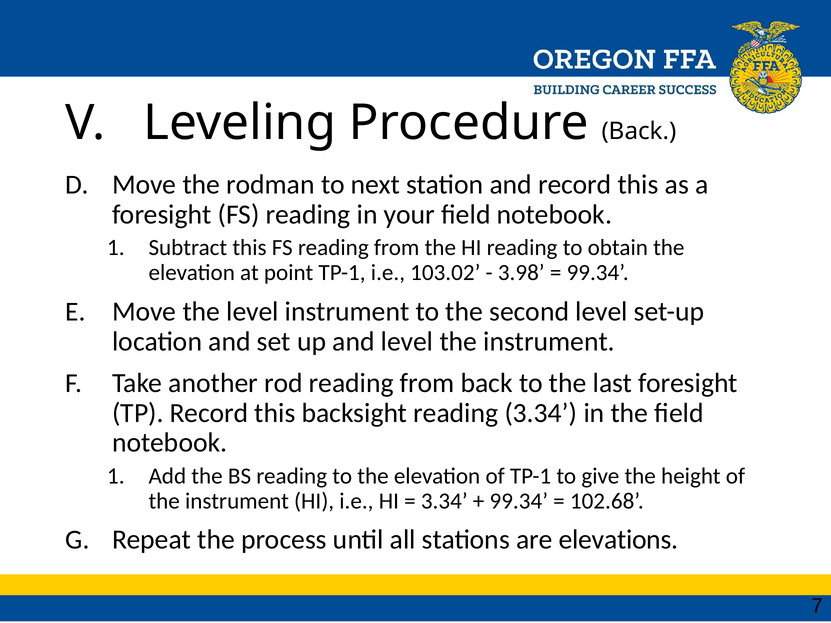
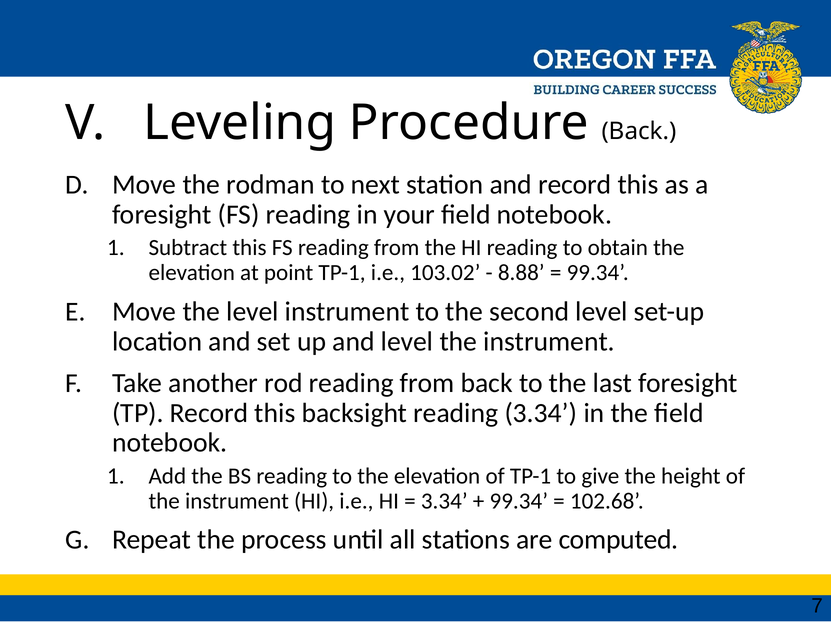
3.98: 3.98 -> 8.88 (521, 273)
elevations: elevations -> computed (618, 540)
